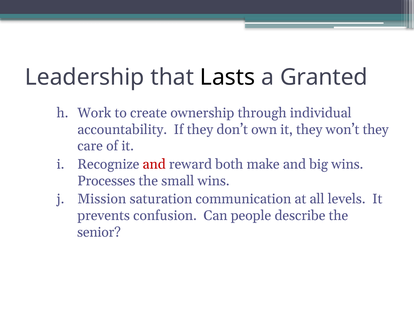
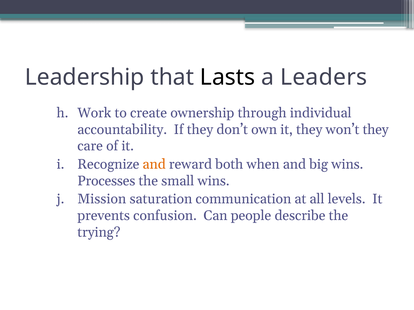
Granted: Granted -> Leaders (324, 77)
and colour: red -> orange (154, 165)
make: make -> when (263, 165)
senior: senior -> trying (99, 233)
